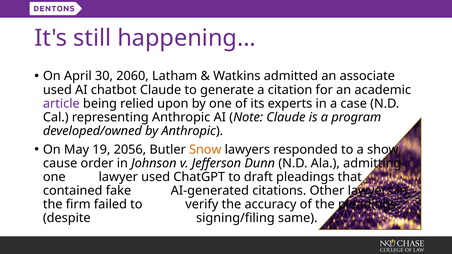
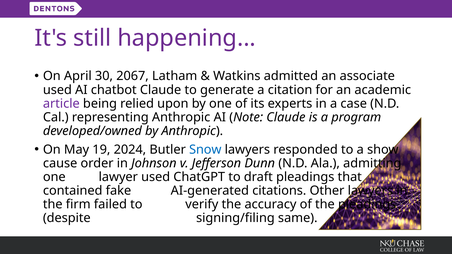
2060: 2060 -> 2067 (132, 76)
2056: 2056 -> 2024 (130, 150)
Snow colour: orange -> blue (205, 150)
